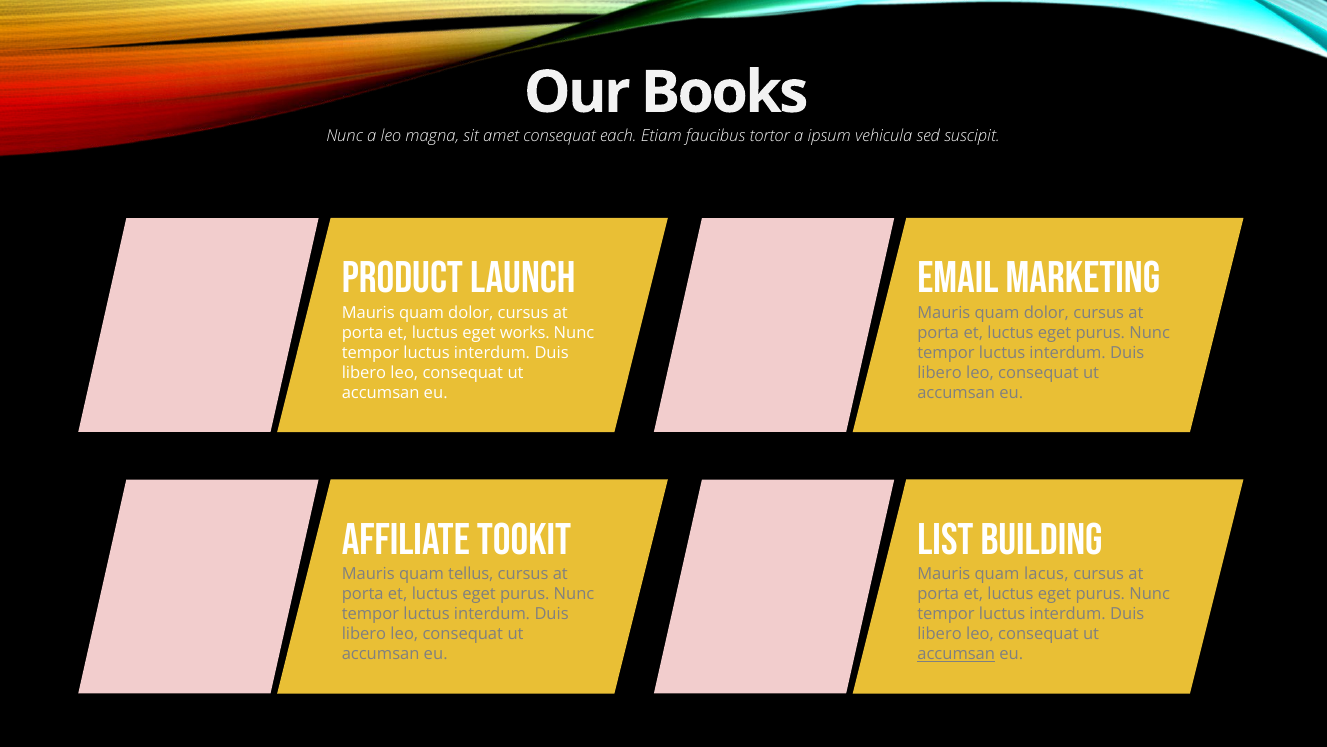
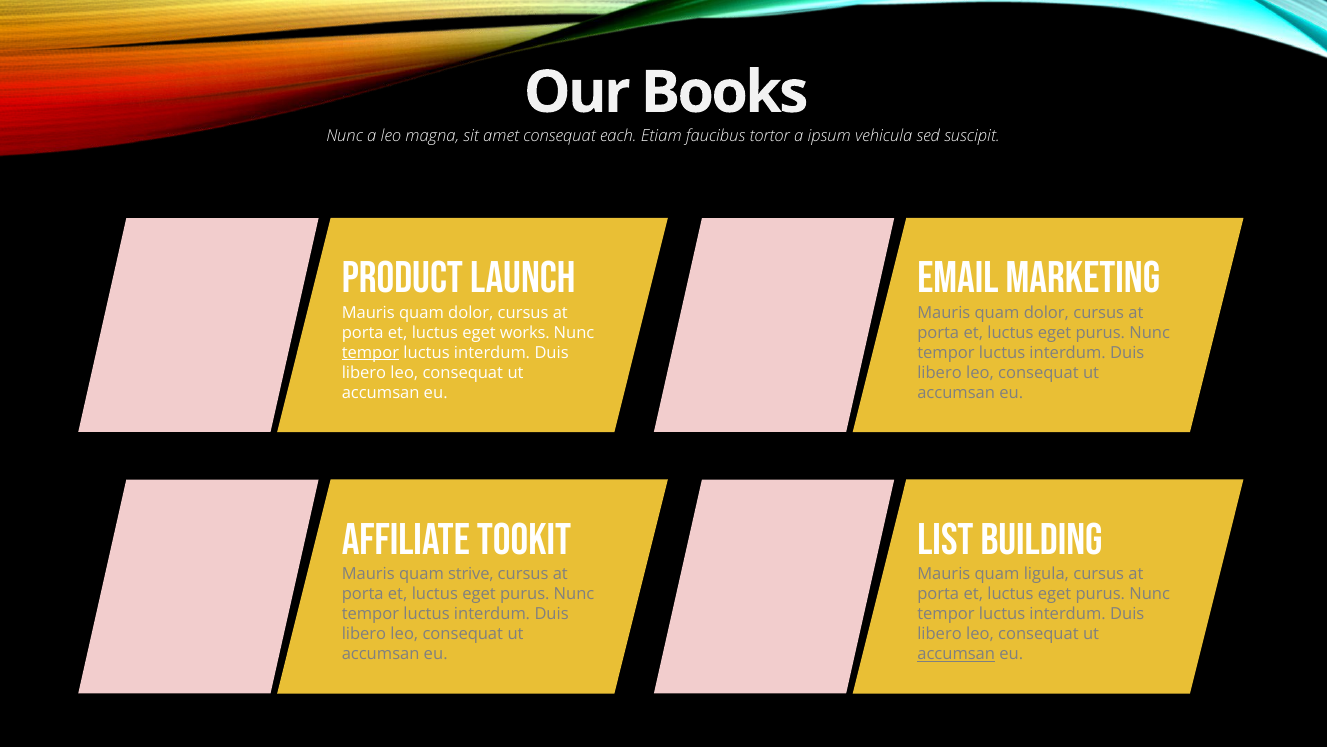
tempor underline: none -> present (370, 352)
tellus: tellus -> strive (471, 574)
lacus: lacus -> ligula (1046, 574)
